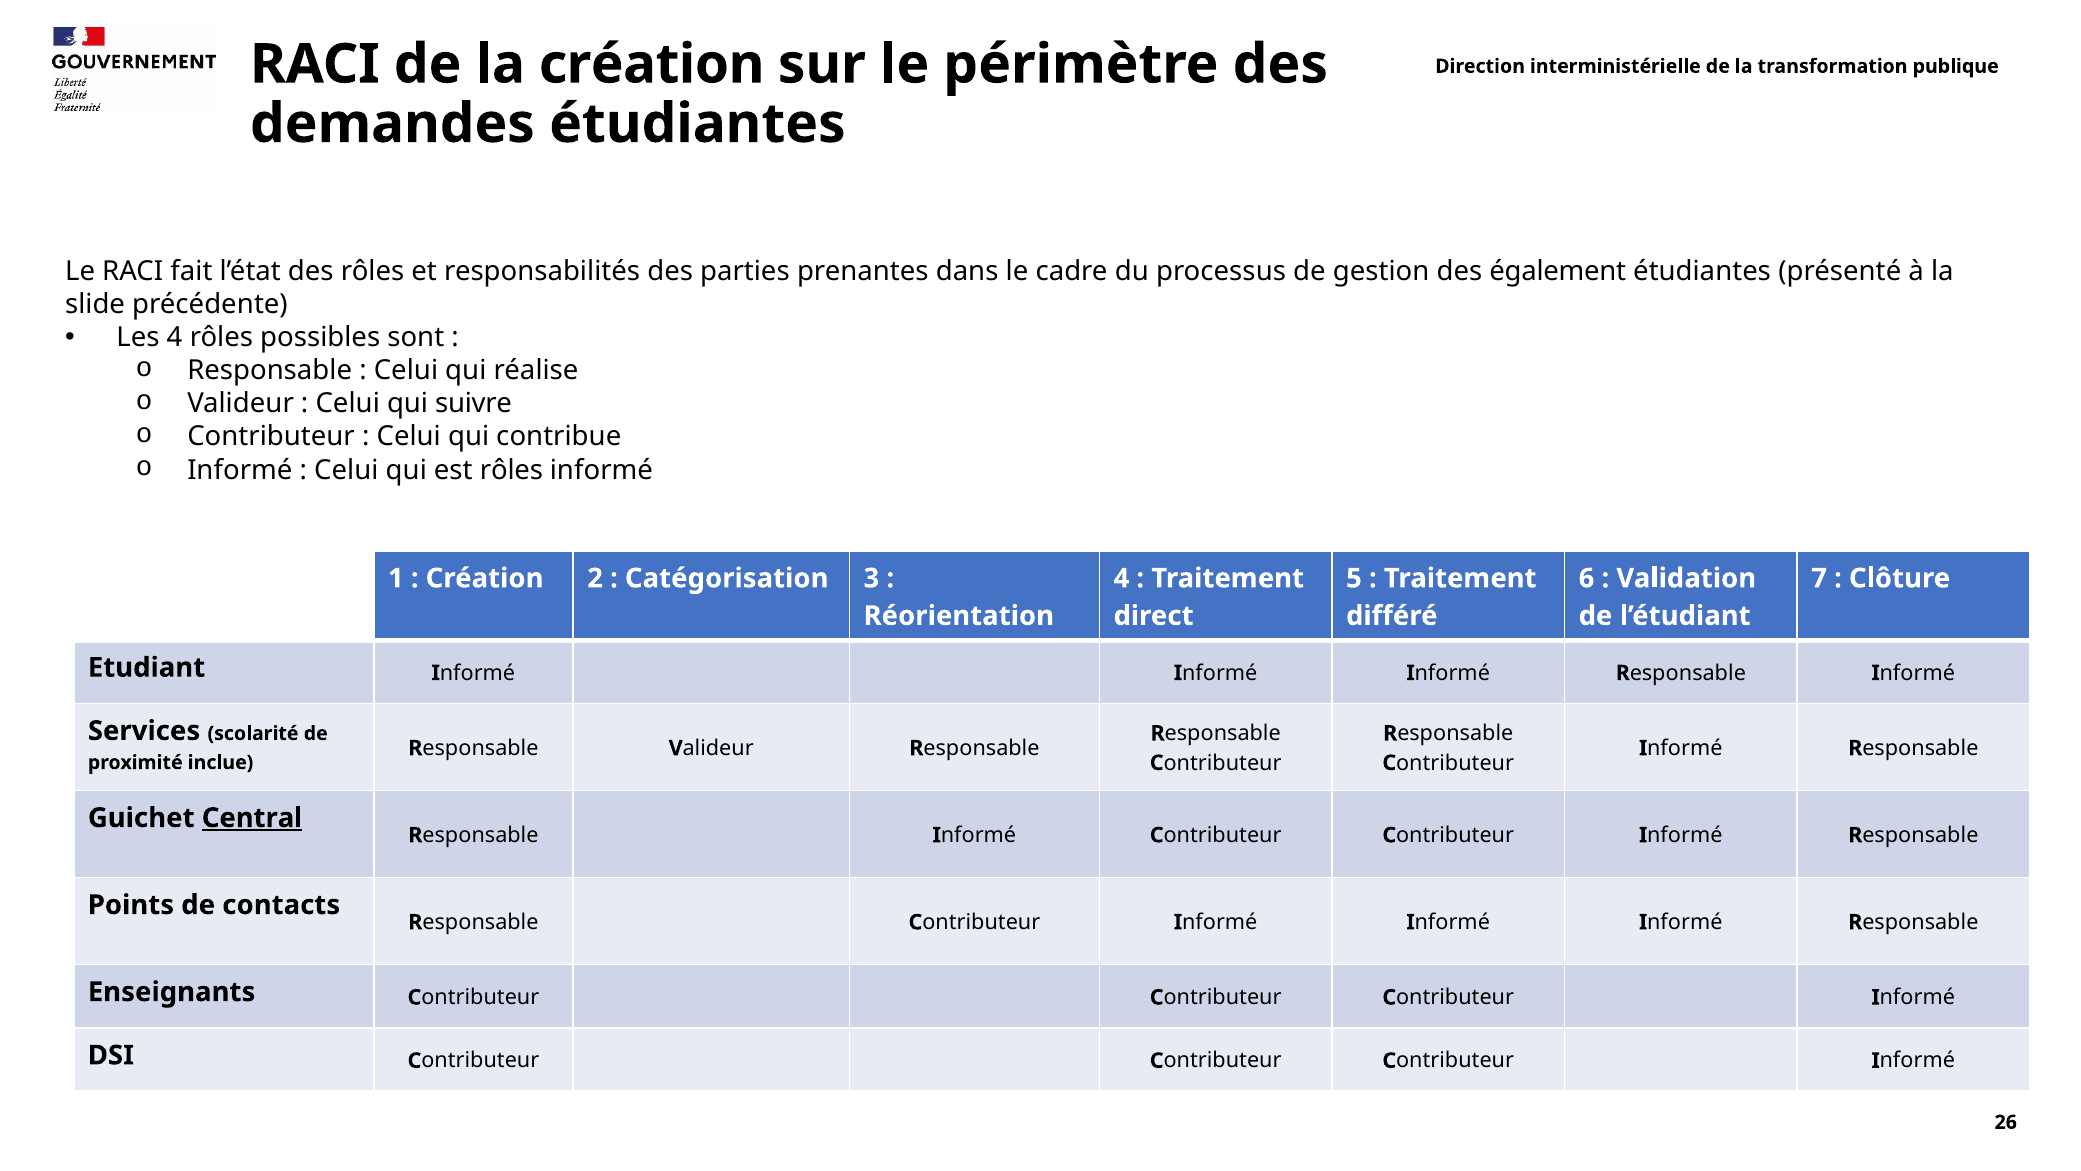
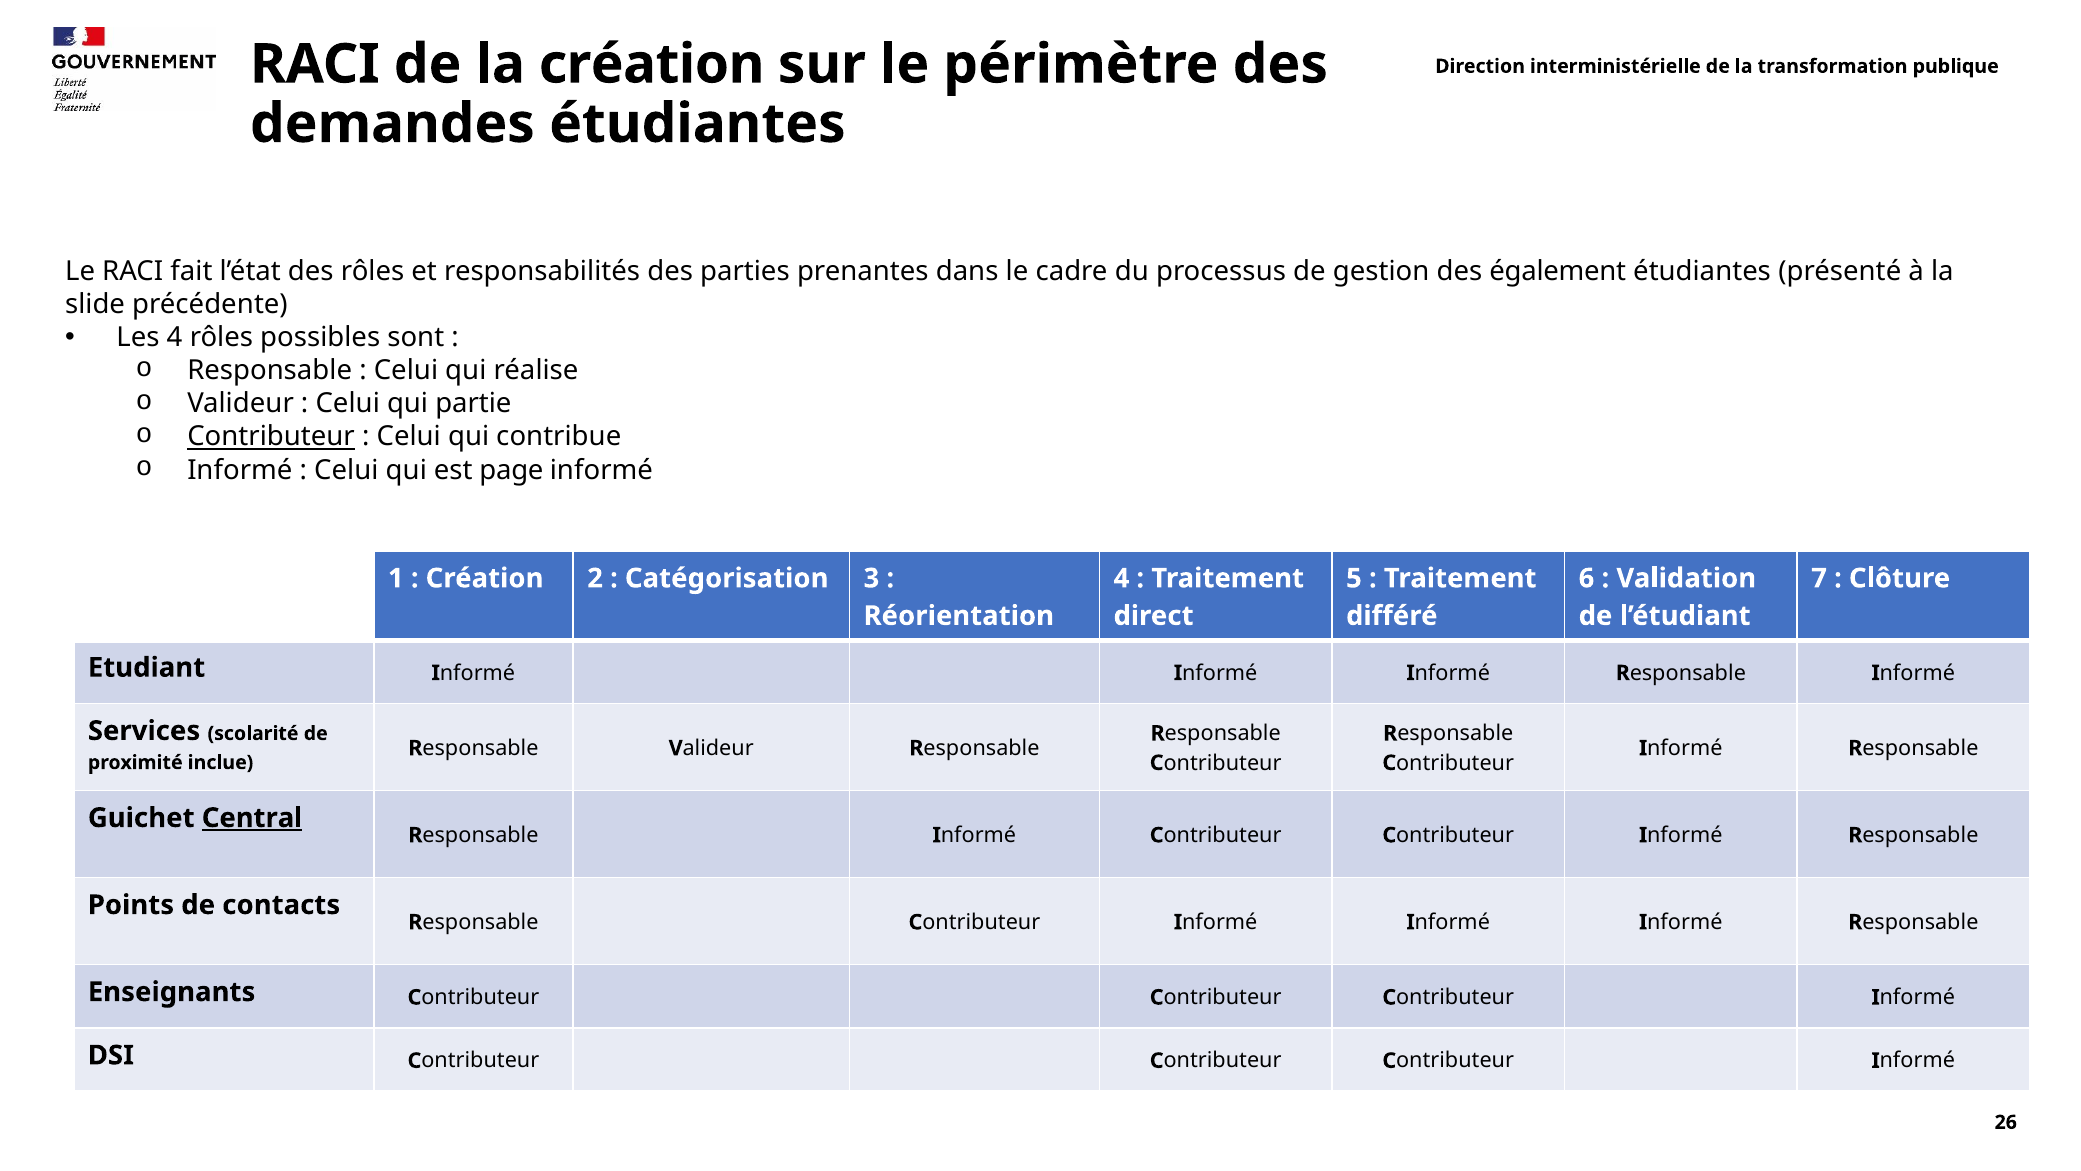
suivre: suivre -> partie (473, 404)
Contributeur underline: none -> present (271, 437)
est rôles: rôles -> page (511, 470)
